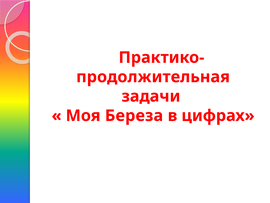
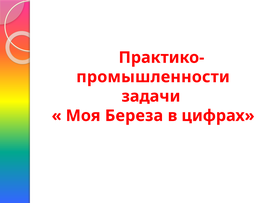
продолжительная: продолжительная -> промышленности (153, 77)
